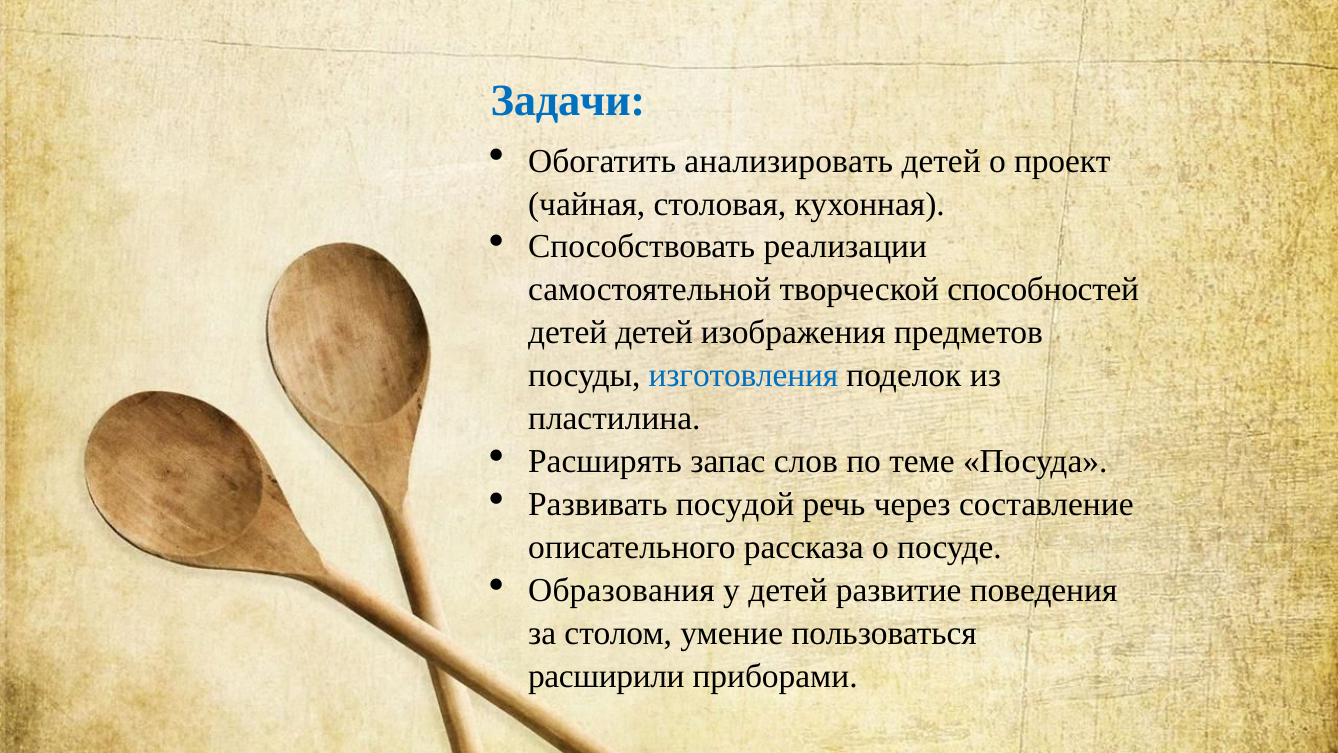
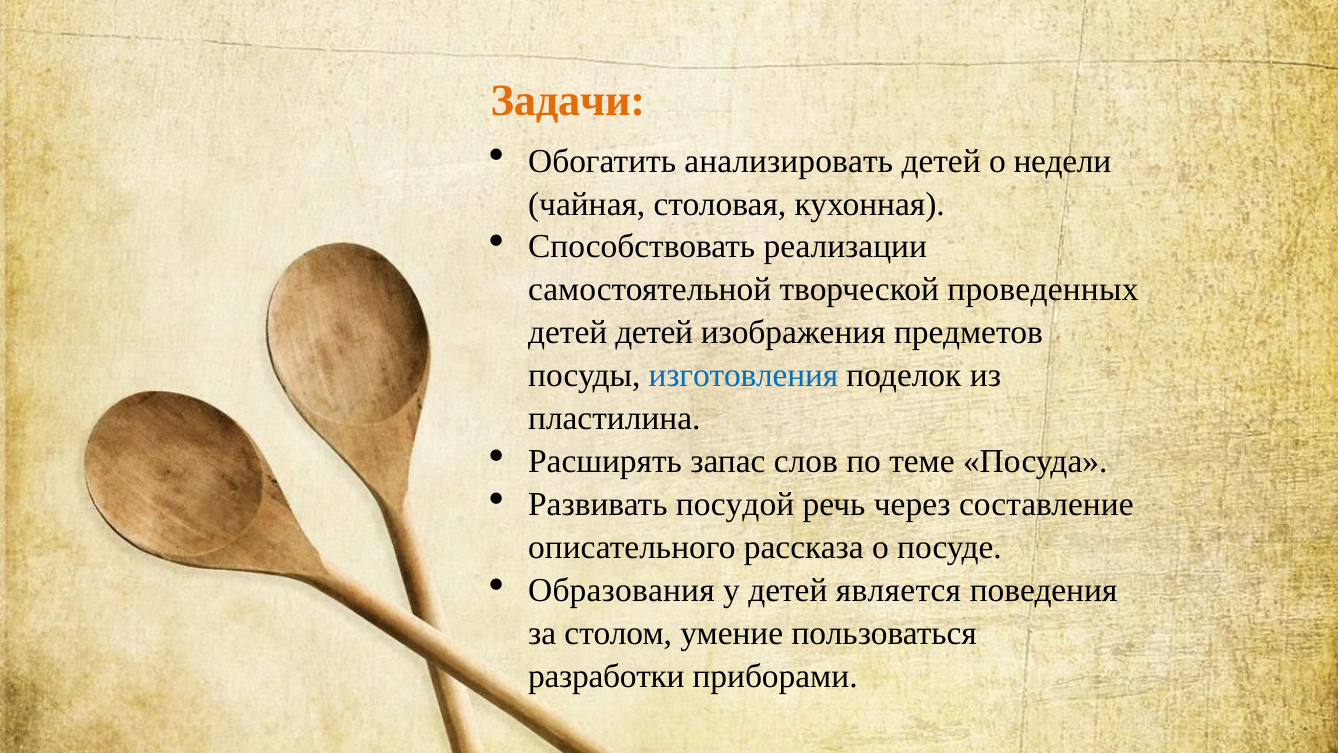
Задачи colour: blue -> orange (568, 101)
проект: проект -> недели (1062, 161)
способностей: способностей -> проведенных (1043, 290)
развитие: развитие -> является (898, 590)
расширили: расширили -> разработки (606, 676)
